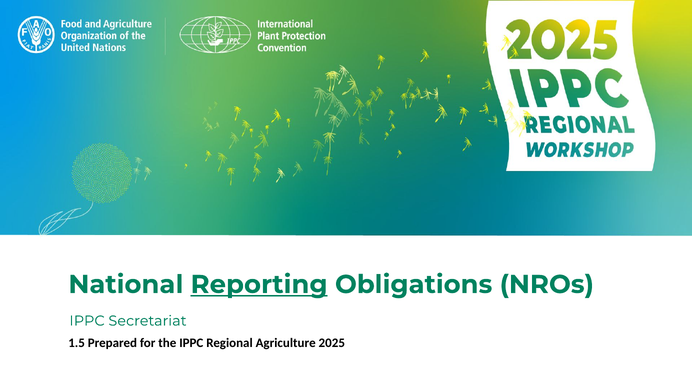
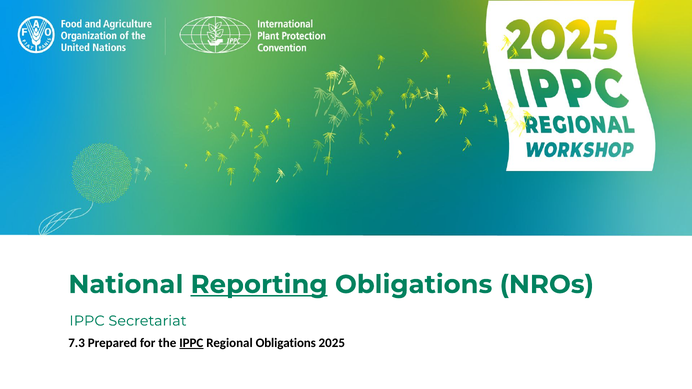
1.5: 1.5 -> 7.3 (77, 343)
IPPC underline: none -> present (191, 343)
Regional Agriculture: Agriculture -> Obligations (286, 343)
